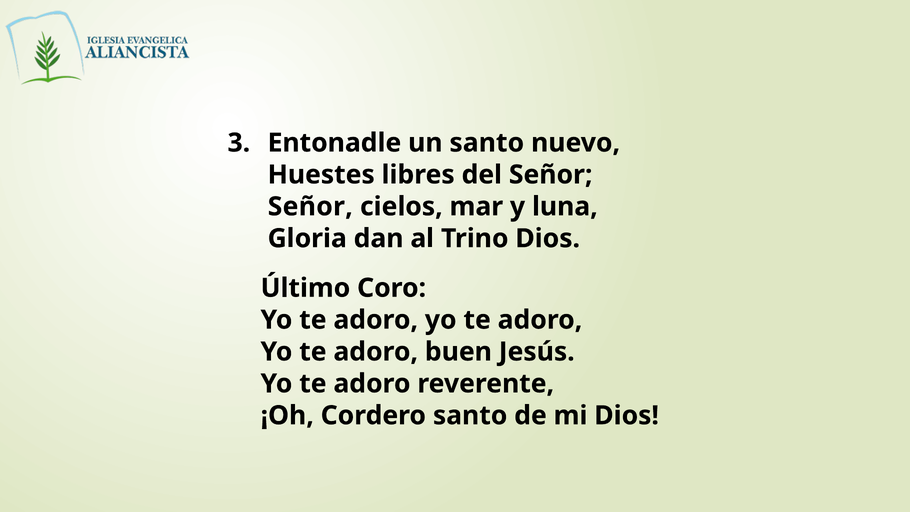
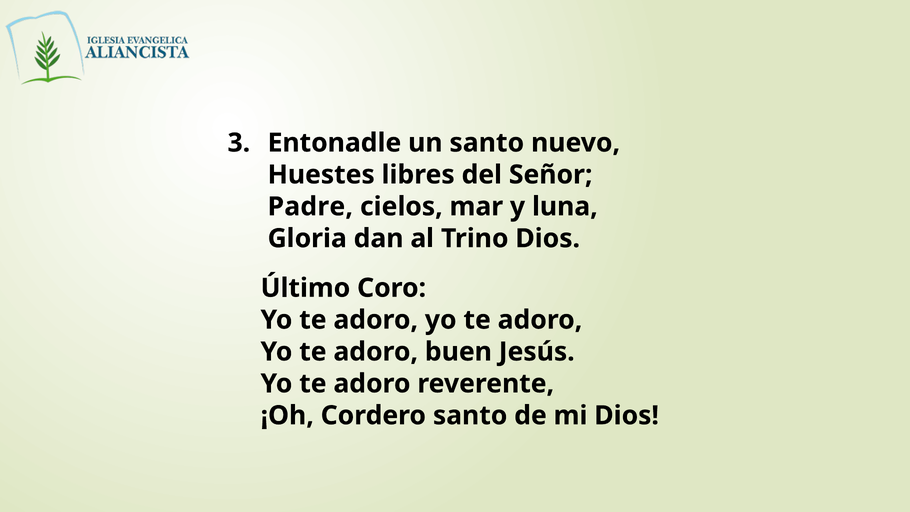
Señor: Señor -> Padre (310, 207)
